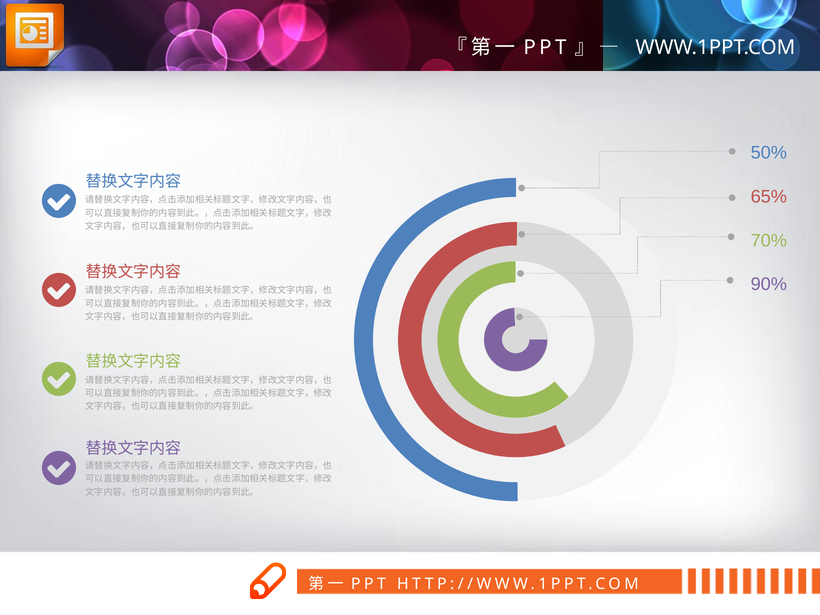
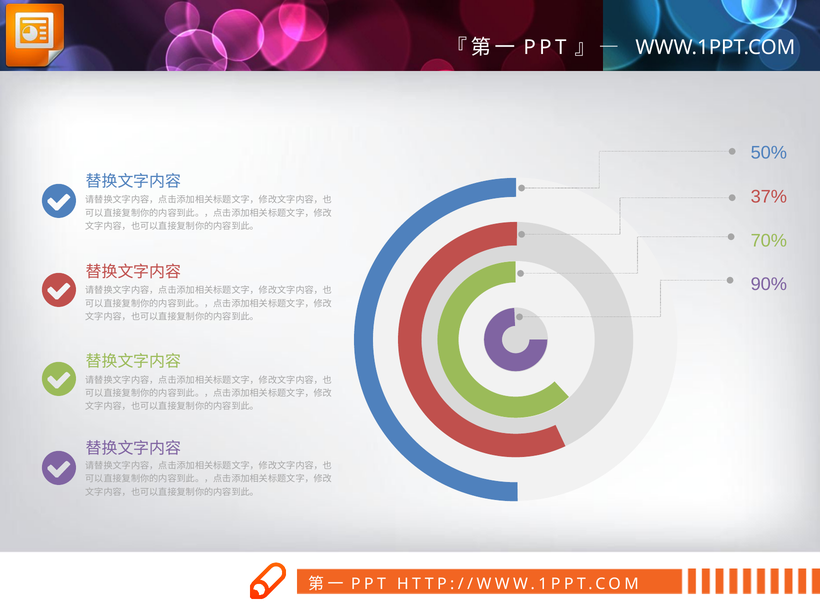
65%: 65% -> 37% (769, 197)
